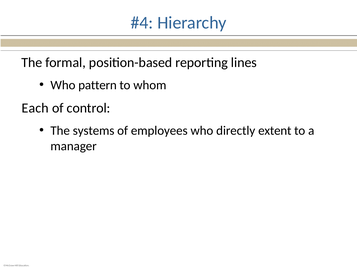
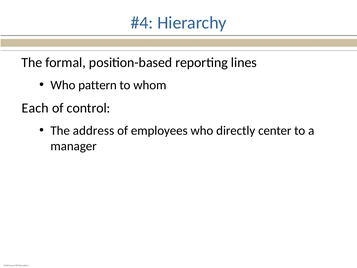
systems: systems -> address (93, 130)
extent: extent -> center (275, 130)
